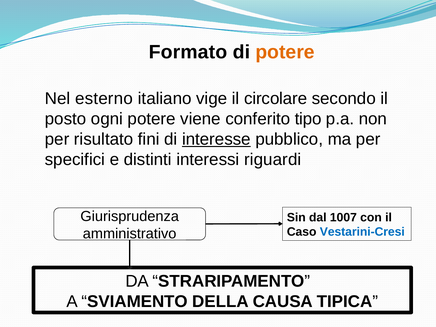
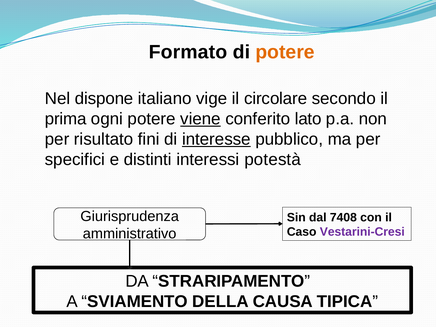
esterno: esterno -> dispone (104, 98)
posto: posto -> prima (66, 119)
viene underline: none -> present (200, 119)
tipo: tipo -> lato (308, 119)
riguardi: riguardi -> potestà (273, 159)
1007: 1007 -> 7408 (343, 217)
Vestarini-Cresi colour: blue -> purple (362, 232)
